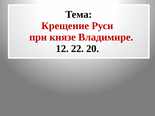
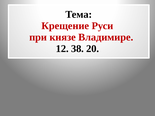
22: 22 -> 38 (77, 49)
